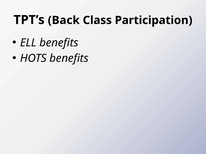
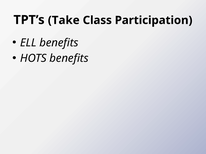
Back: Back -> Take (64, 20)
